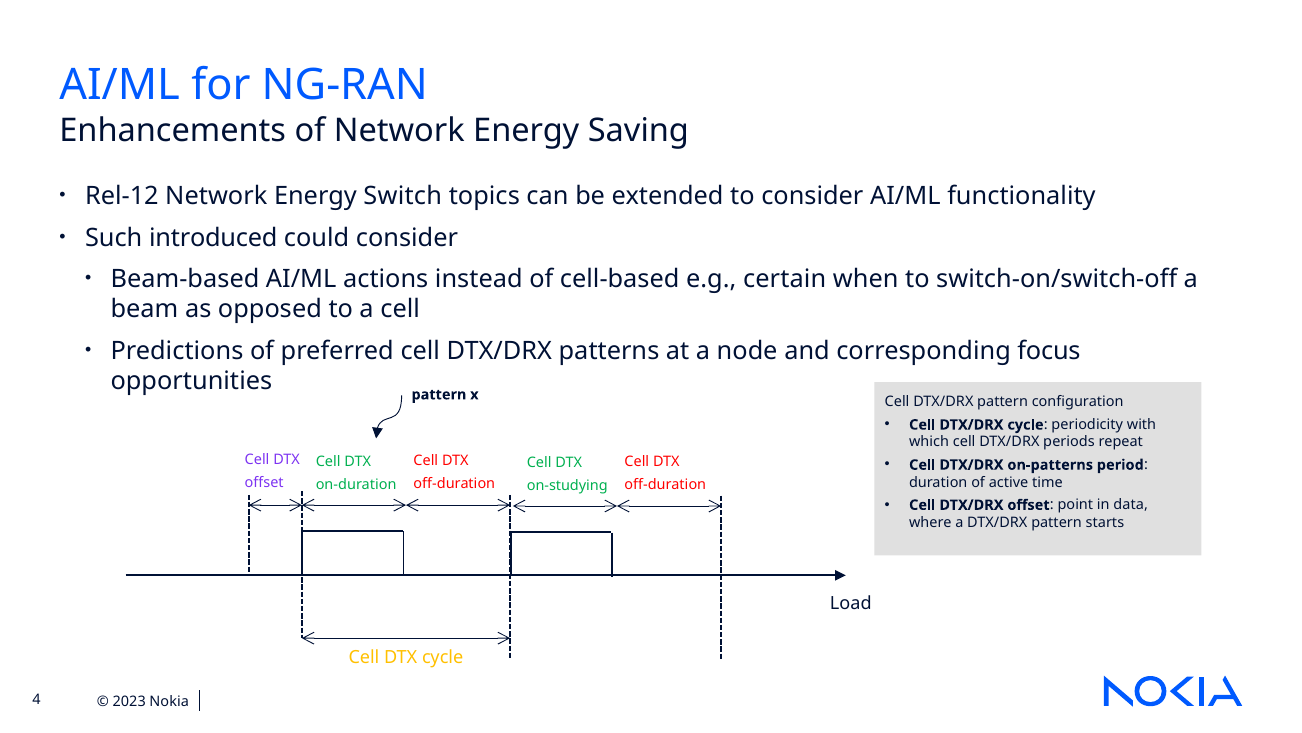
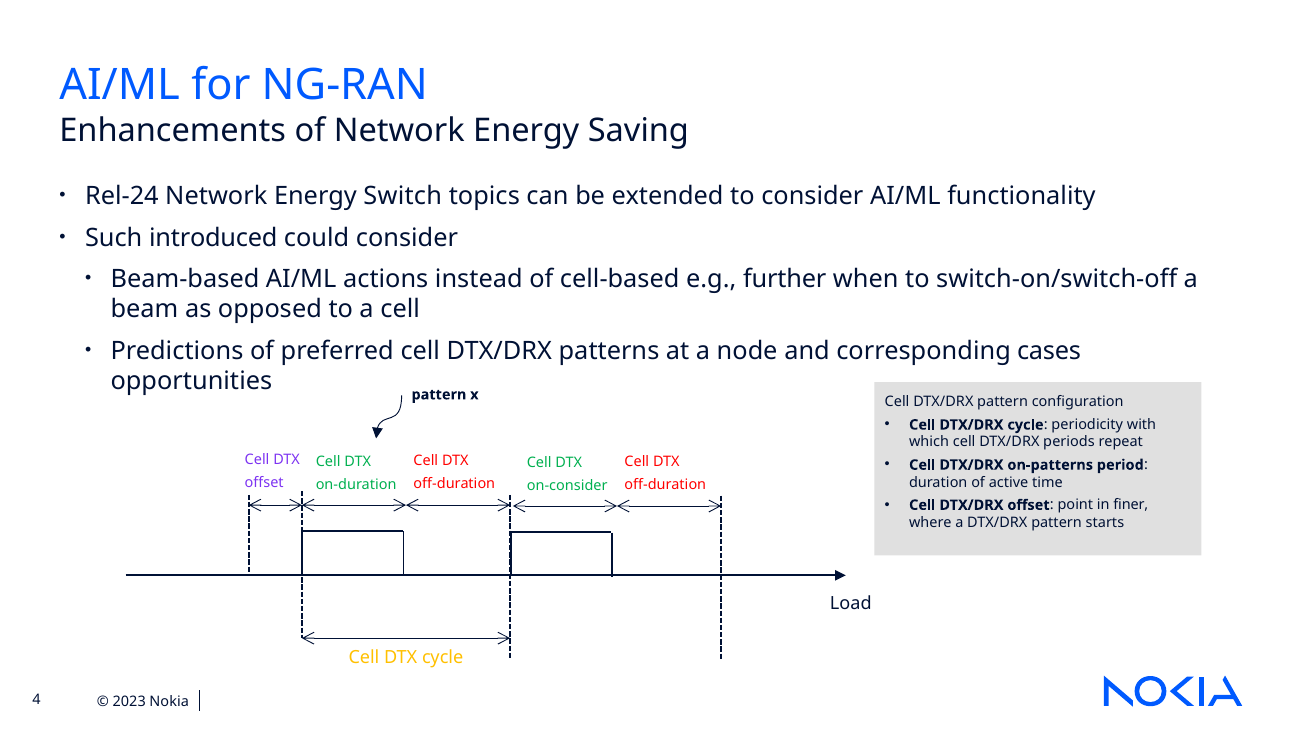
Rel-12: Rel-12 -> Rel-24 (122, 196)
certain: certain -> further (785, 279)
focus: focus -> cases (1049, 351)
on-studying: on-studying -> on-consider (567, 485)
data: data -> finer (1131, 505)
